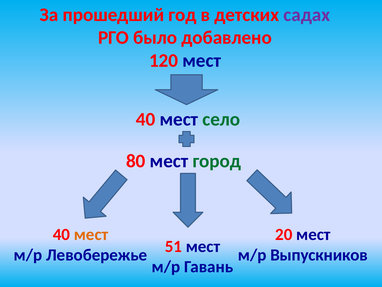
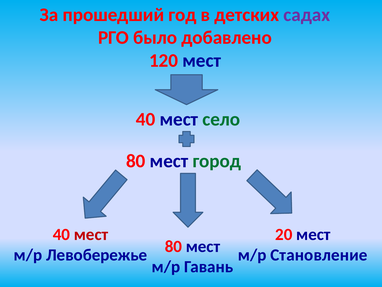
мест colour: orange -> red (91, 234)
Левобережье 51: 51 -> 80 (173, 246)
Выпускников: Выпускников -> Становление (319, 254)
